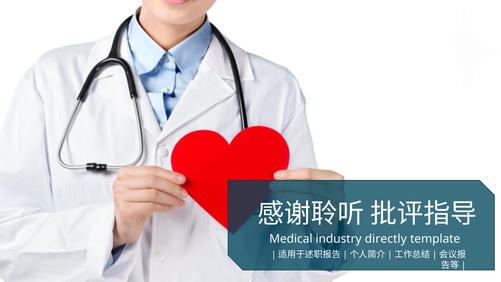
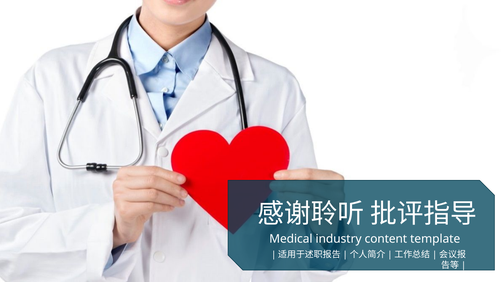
directly: directly -> content (386, 239)
